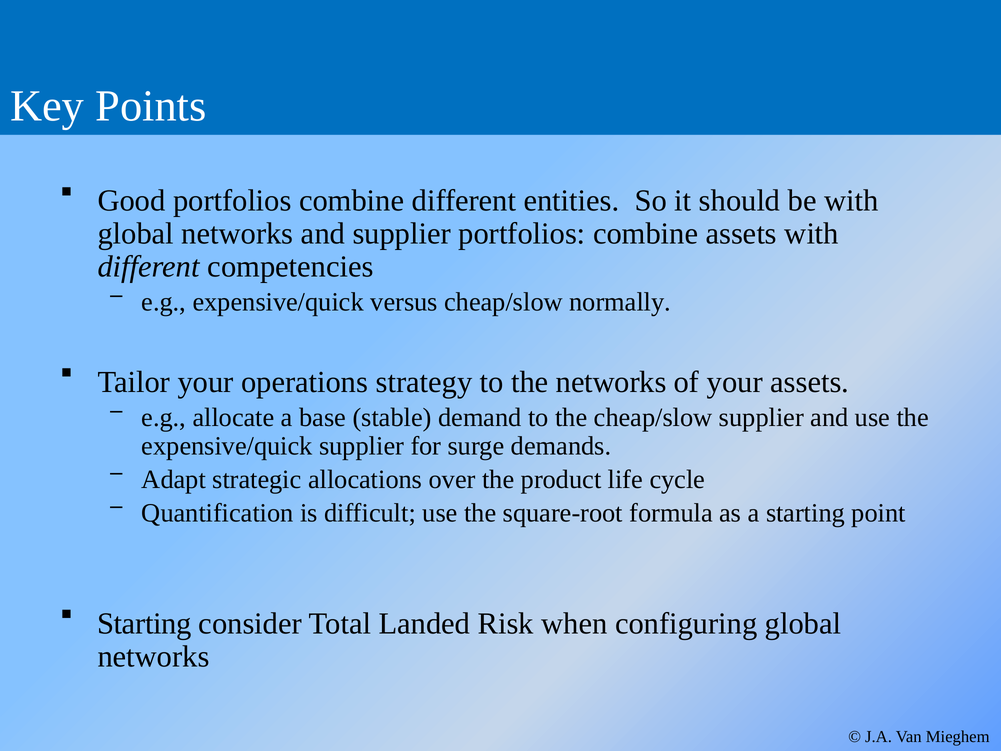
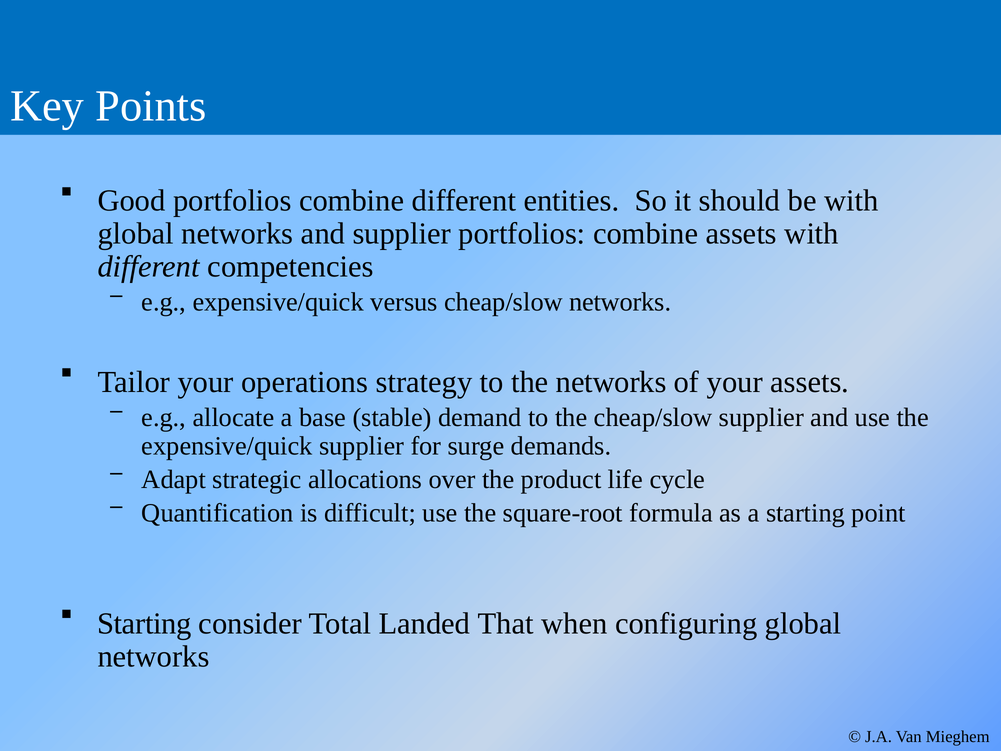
cheap/slow normally: normally -> networks (620, 302)
Risk: Risk -> That (506, 623)
